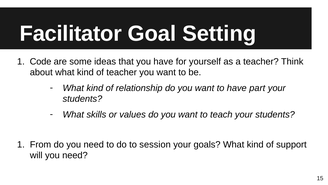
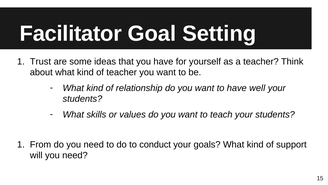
Code: Code -> Trust (40, 61)
part: part -> well (257, 88)
session: session -> conduct (155, 144)
